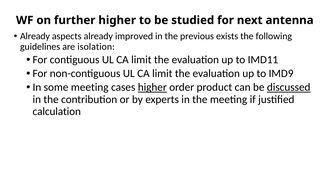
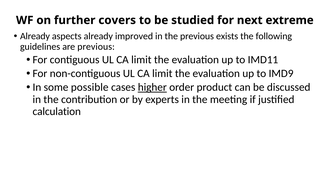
further higher: higher -> covers (117, 20)
antenna: antenna -> extreme (290, 20)
are isolation: isolation -> previous (96, 47)
some meeting: meeting -> possible (90, 87)
discussed underline: present -> none (289, 87)
